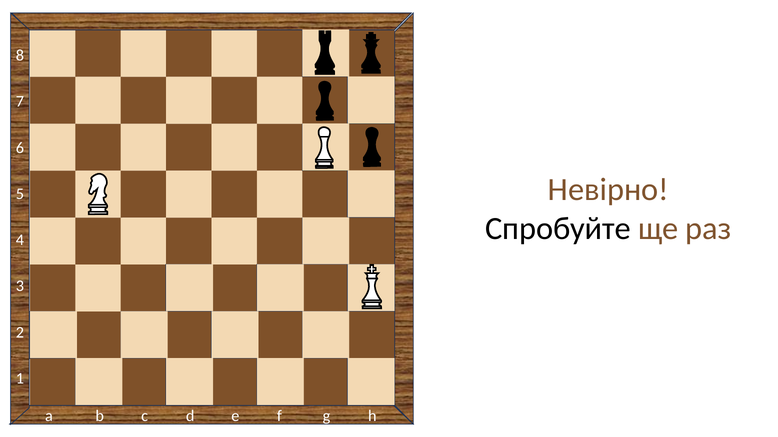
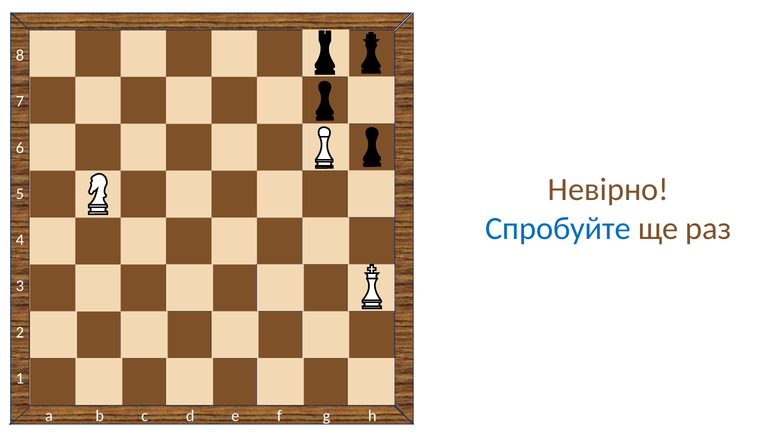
Спробуйте colour: black -> blue (558, 229)
